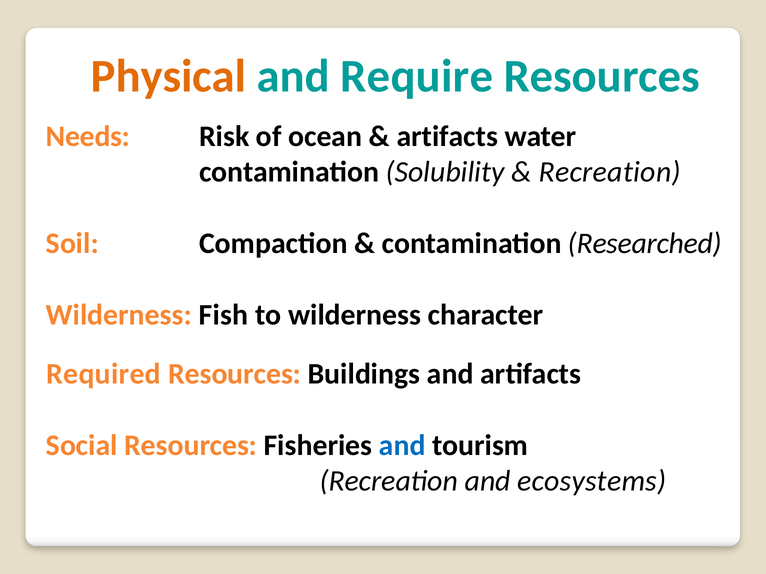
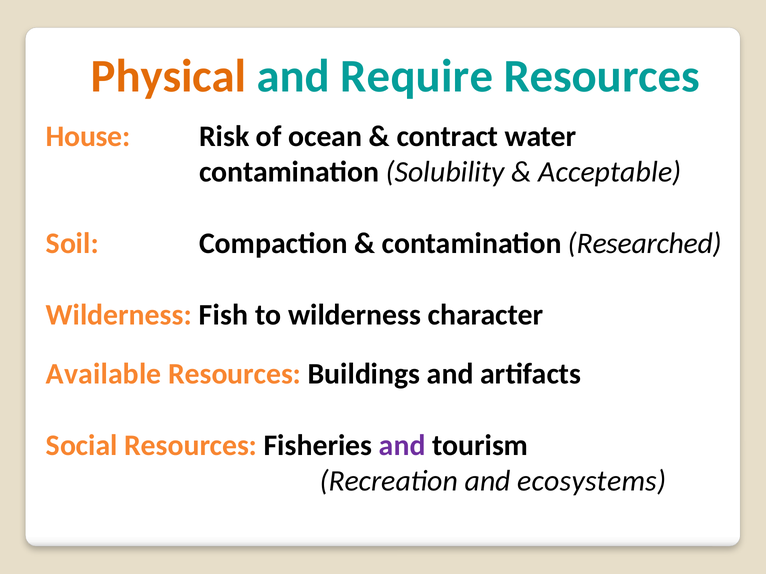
Needs: Needs -> House (88, 137)
artifacts: artifacts -> contract (447, 137)
Recreation: Recreation -> Acceptable (610, 172)
Required: Required -> Available (104, 374)
and colour: blue -> purple (402, 446)
